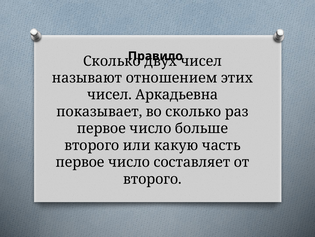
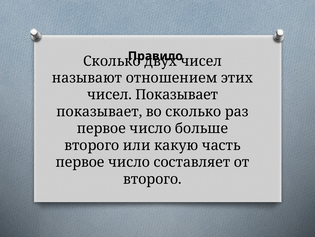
чисел Аркадьевна: Аркадьевна -> Показывает (177, 95)
